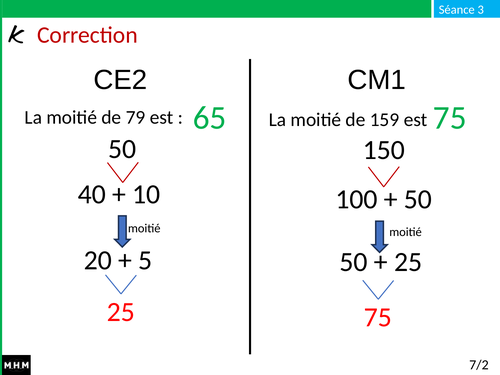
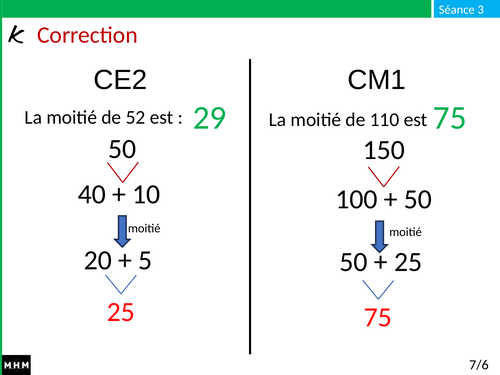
79: 79 -> 52 (136, 118)
65: 65 -> 29 (210, 118)
159: 159 -> 110 (385, 120)
7/2: 7/2 -> 7/6 (479, 365)
